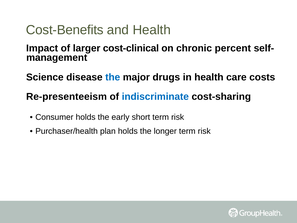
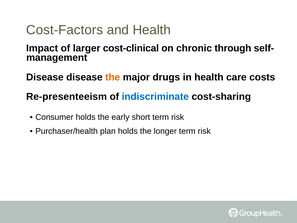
Cost-Benefits: Cost-Benefits -> Cost-Factors (65, 30)
percent: percent -> through (233, 48)
Science: Science -> Disease (45, 77)
the colour: blue -> orange (113, 77)
